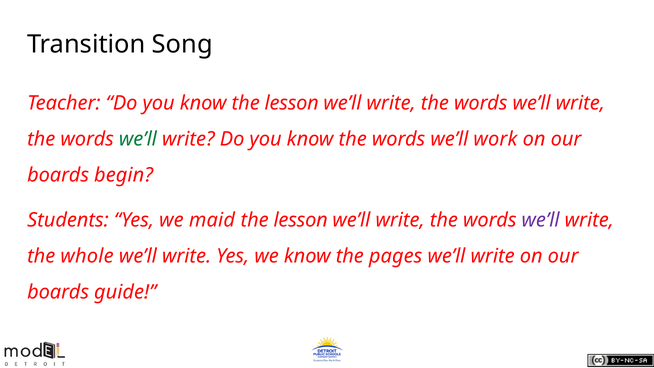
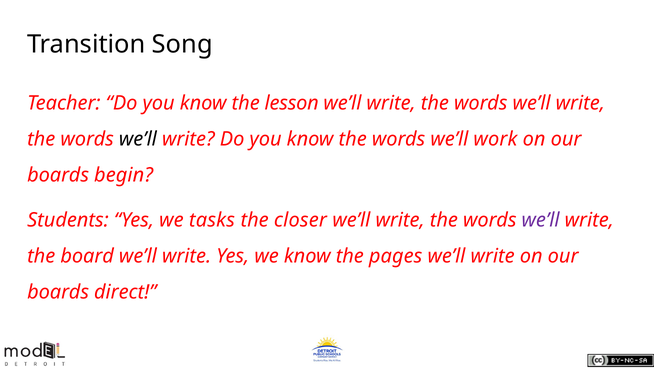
we’ll colour: green -> black (138, 139)
maid: maid -> tasks (212, 220)
lesson: lesson -> closer (300, 220)
whole: whole -> board (87, 256)
guide: guide -> direct (125, 292)
